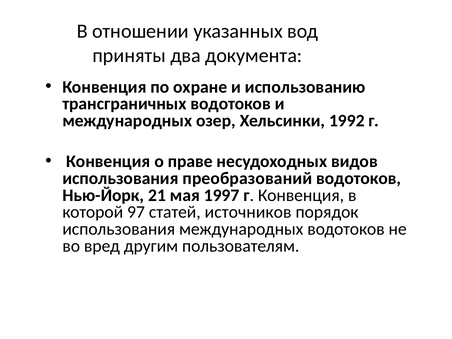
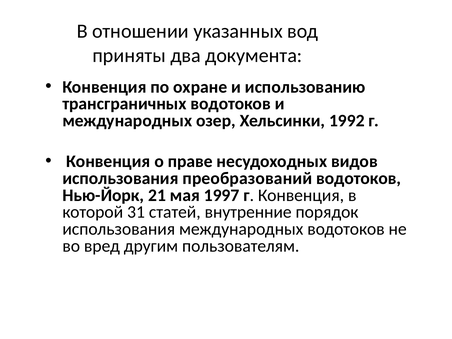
97: 97 -> 31 (136, 212)
источников: источников -> внутренние (248, 212)
